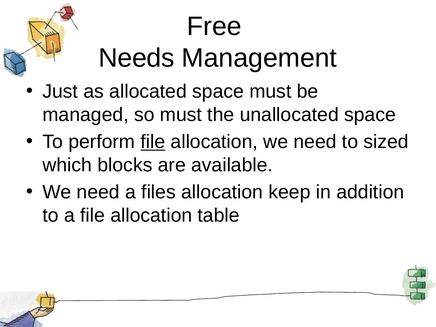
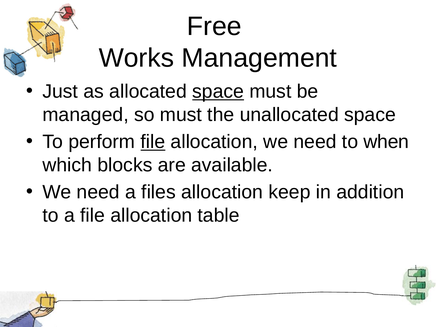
Needs: Needs -> Works (136, 58)
space underline: none -> present (218, 91)
sized: sized -> when (386, 142)
